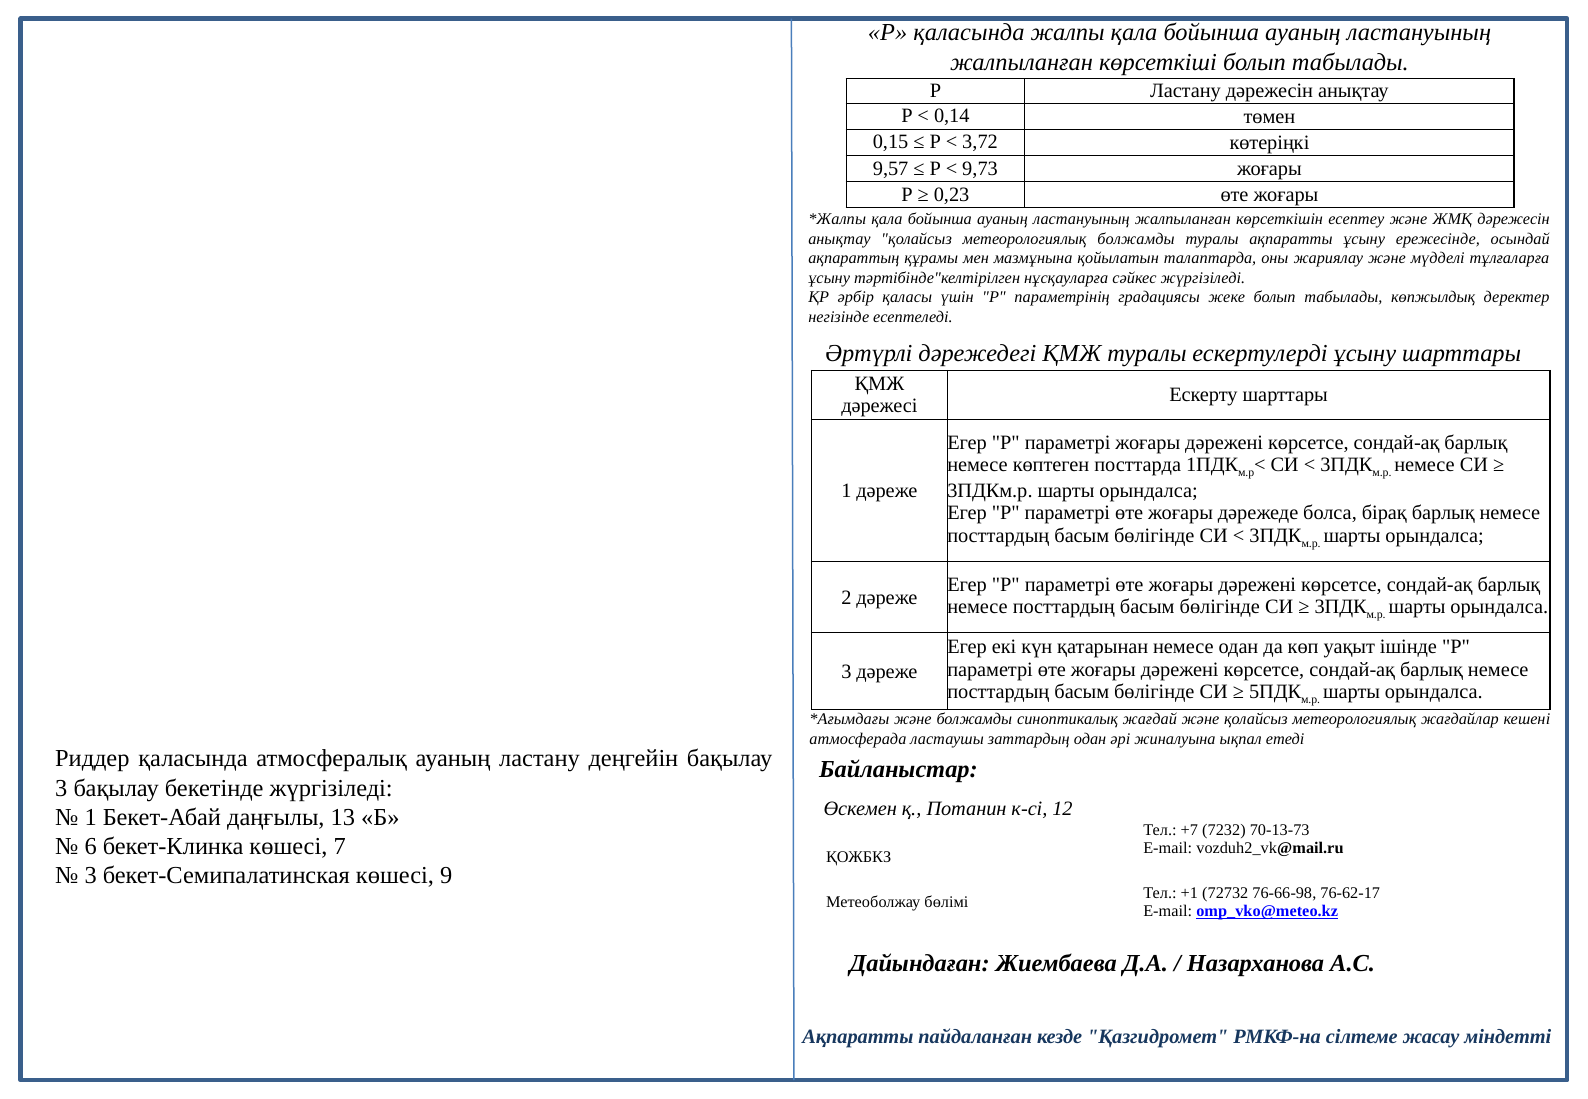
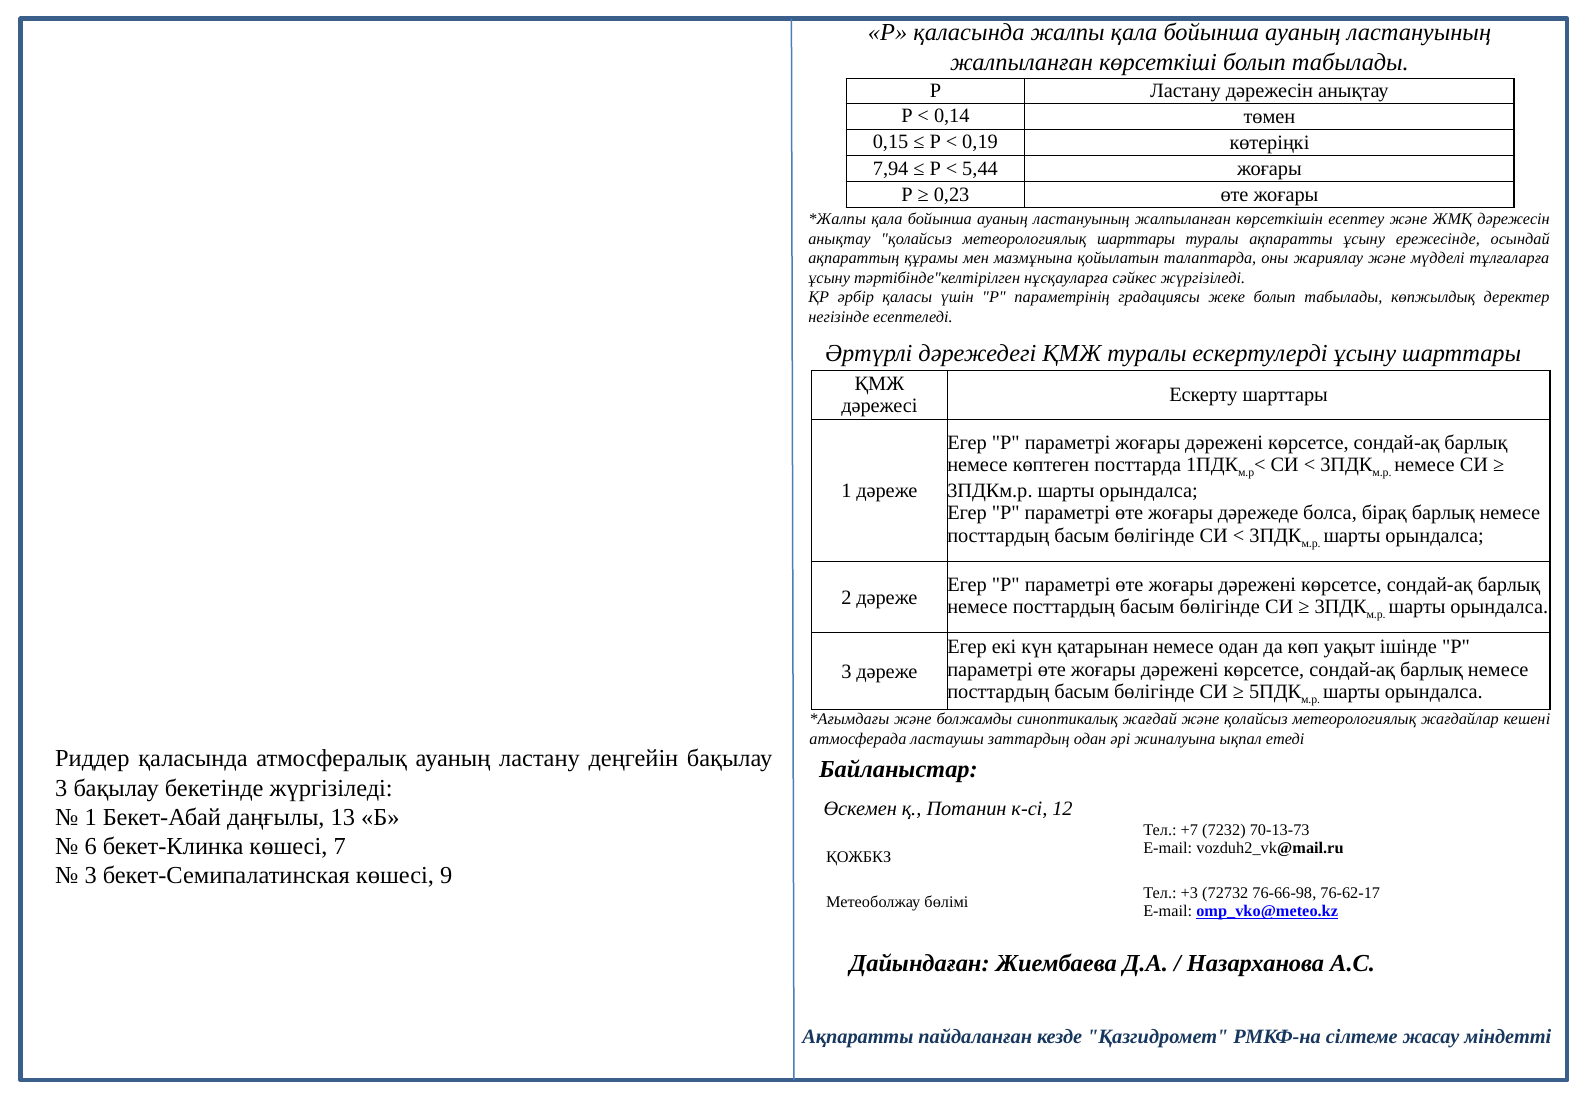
3,72: 3,72 -> 0,19 (980, 142)
9,57: 9,57 -> 7,94 (891, 168)
9,73: 9,73 -> 5,44 (980, 168)
метеорологиялық болжамды: болжамды -> шарттары (1136, 239)
+1: +1 -> +3 (1189, 894)
